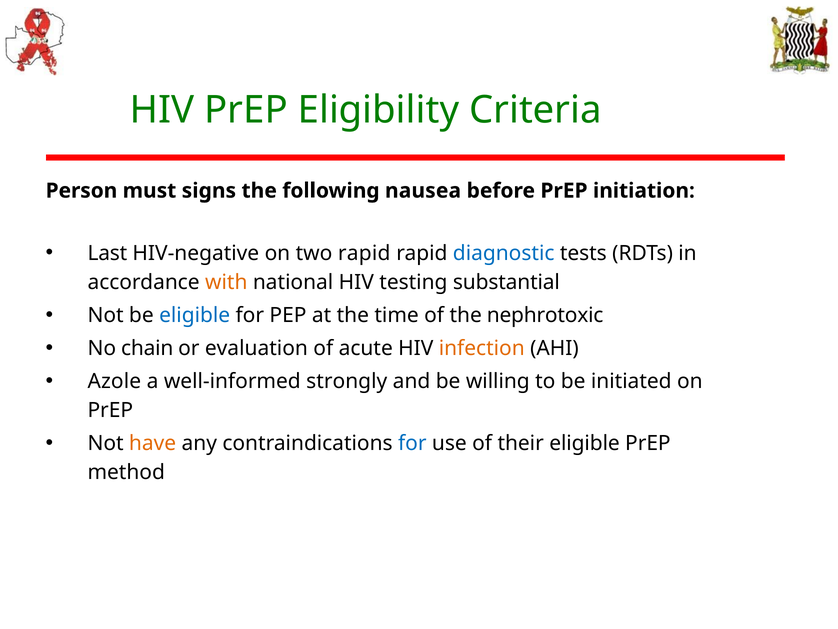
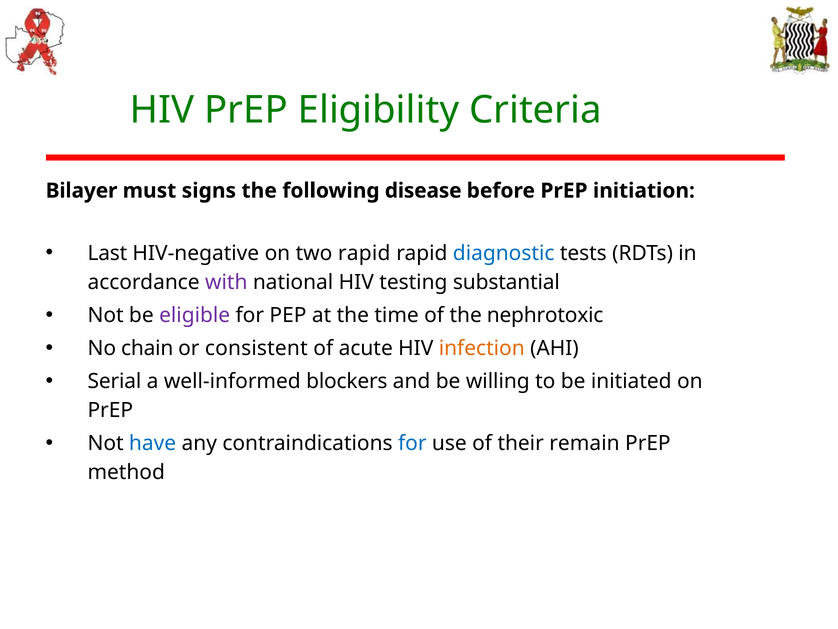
Person: Person -> Bilayer (82, 191)
nausea: nausea -> disease (423, 191)
with colour: orange -> purple (226, 282)
eligible colour: blue -> purple (195, 315)
evaluation: evaluation -> consistent (256, 348)
Azole: Azole -> Serial (114, 381)
strongly: strongly -> blockers (347, 381)
have colour: orange -> blue (153, 443)
their eligible: eligible -> remain (584, 443)
